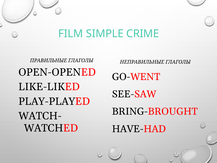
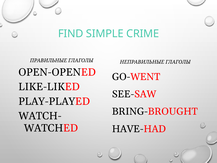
FILM: FILM -> FIND (71, 34)
